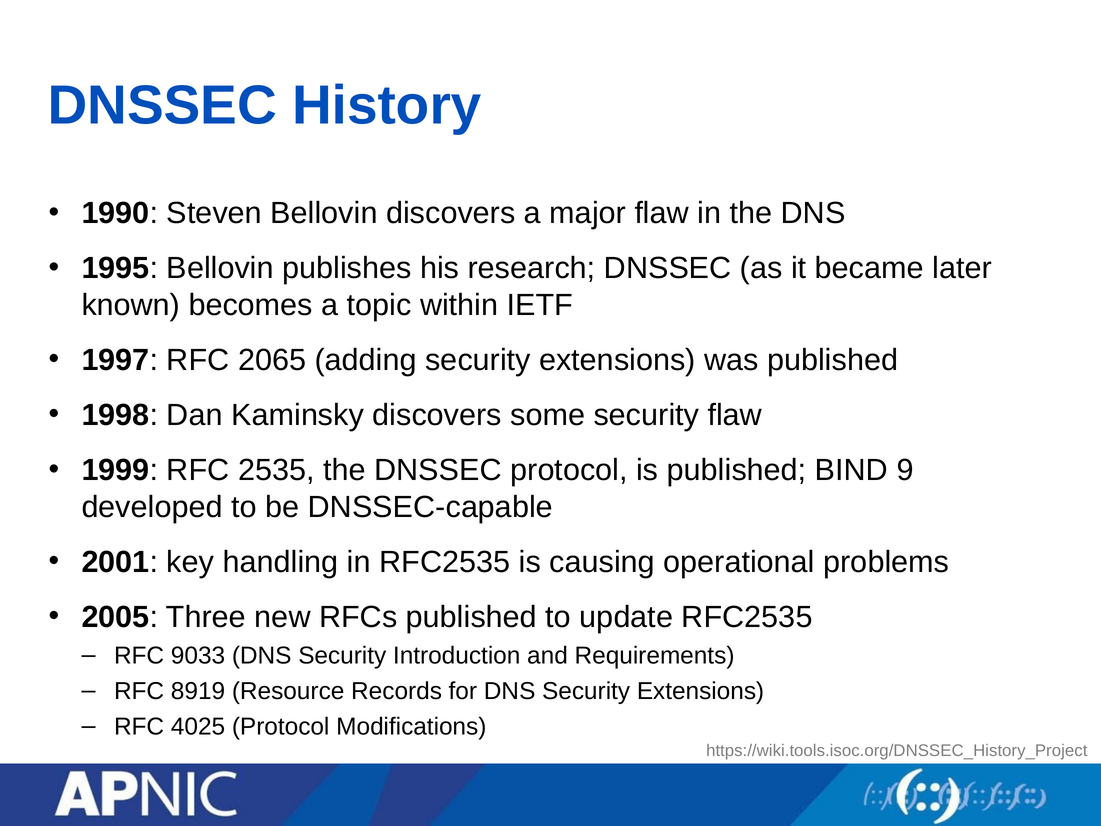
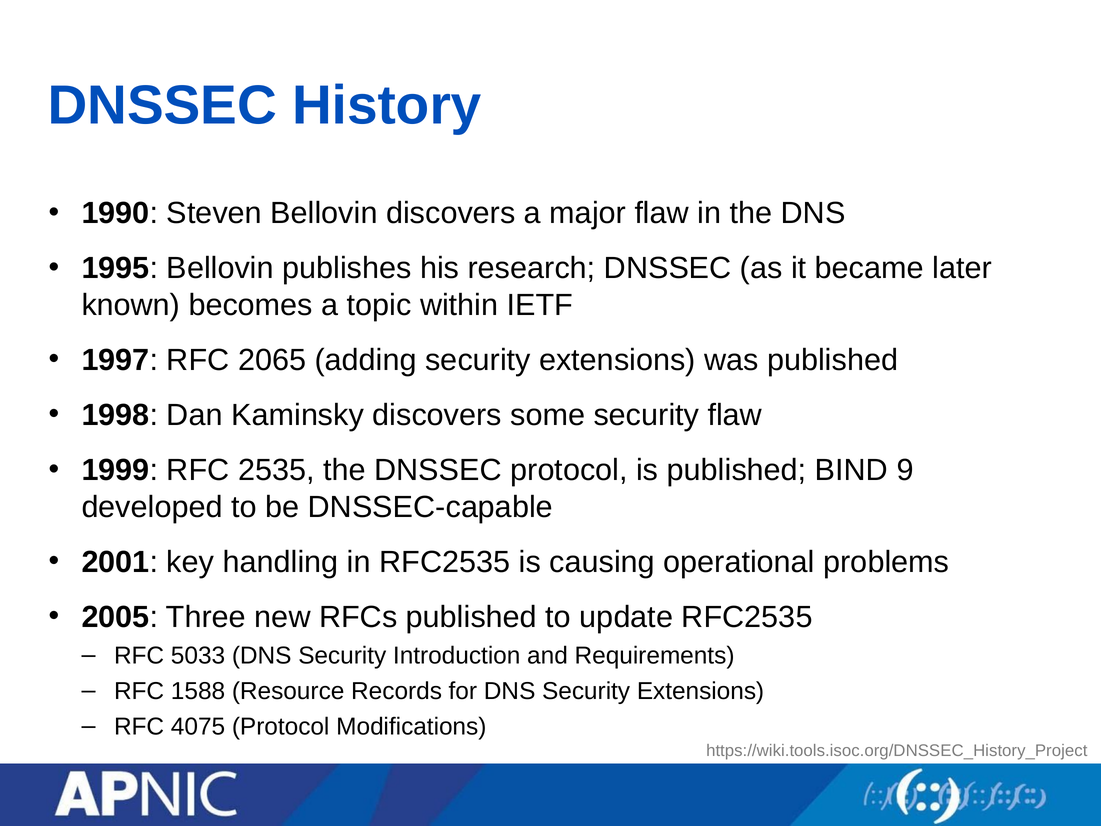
9033: 9033 -> 5033 (198, 656)
8919: 8919 -> 1588 (198, 691)
4025: 4025 -> 4075 (198, 727)
